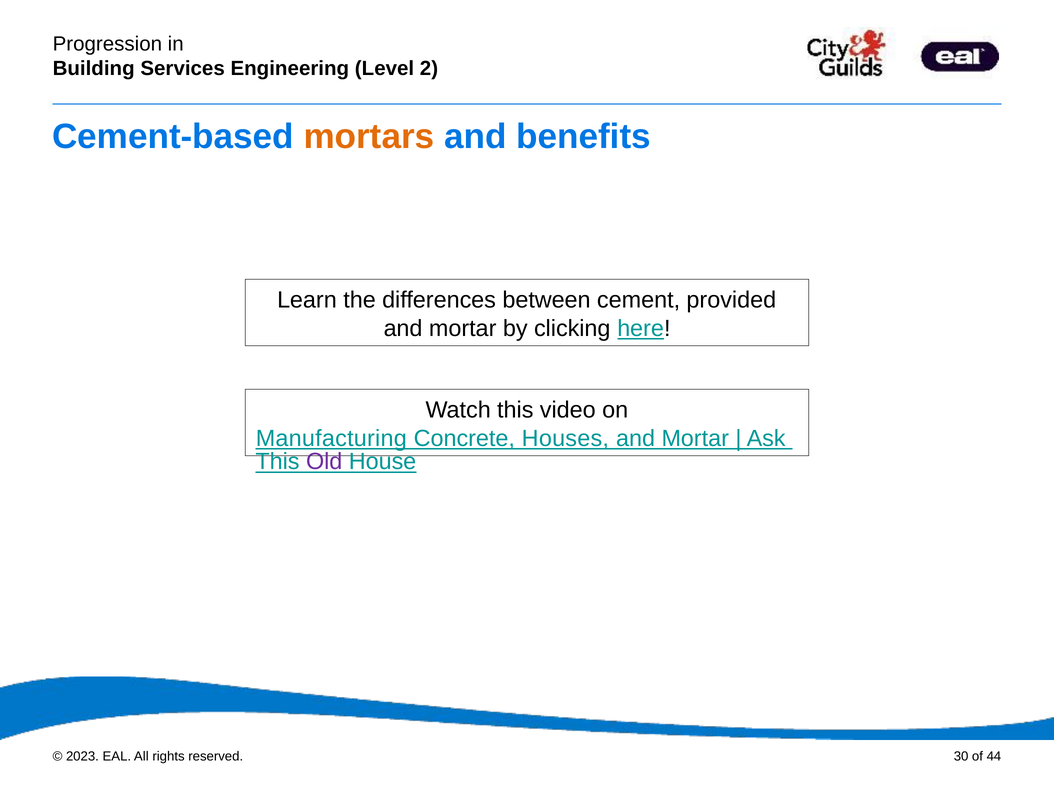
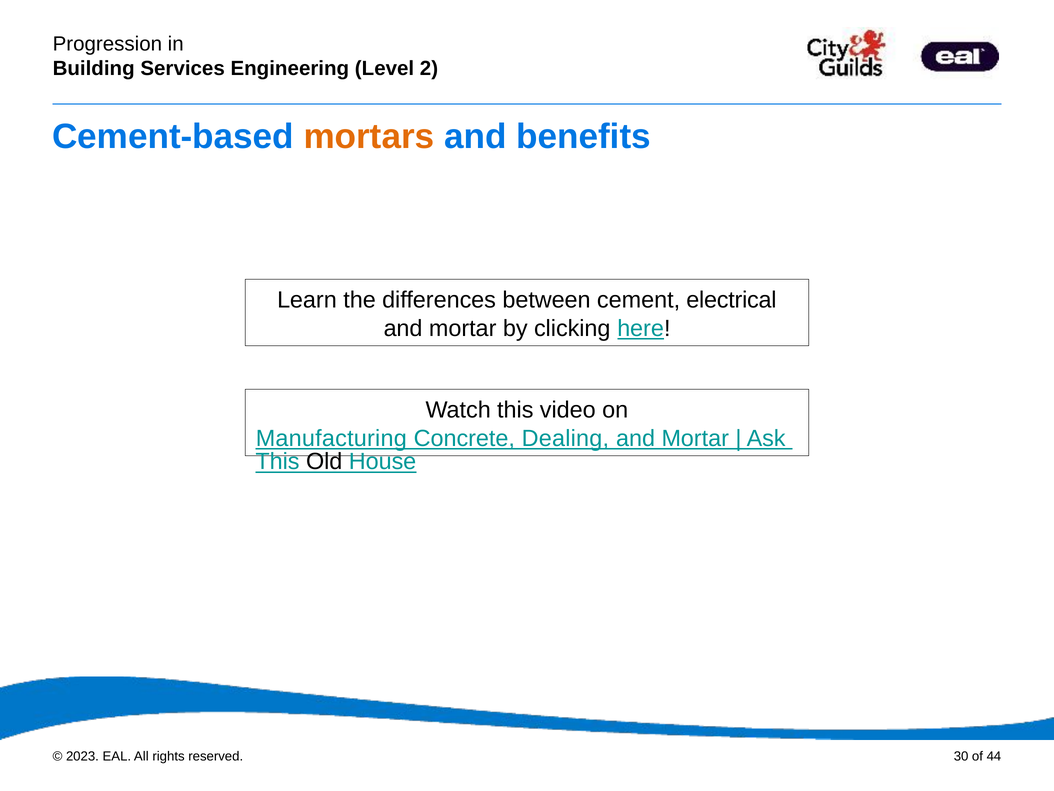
provided: provided -> electrical (731, 300)
Houses: Houses -> Dealing (565, 438)
Old colour: purple -> black (324, 461)
